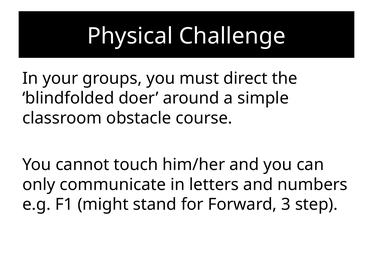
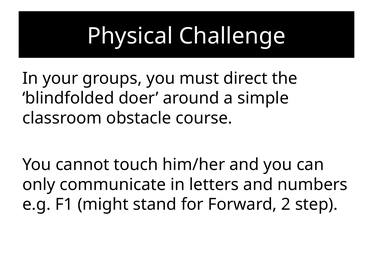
3: 3 -> 2 (286, 204)
